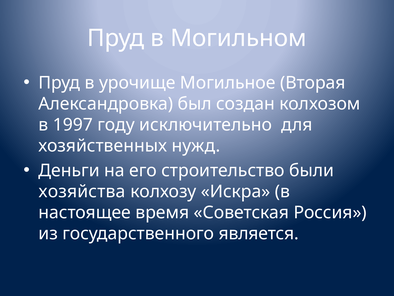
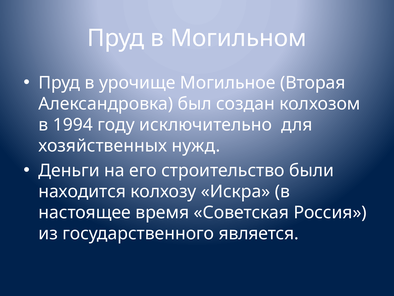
1997: 1997 -> 1994 (73, 125)
хозяйства: хозяйства -> находится (82, 191)
